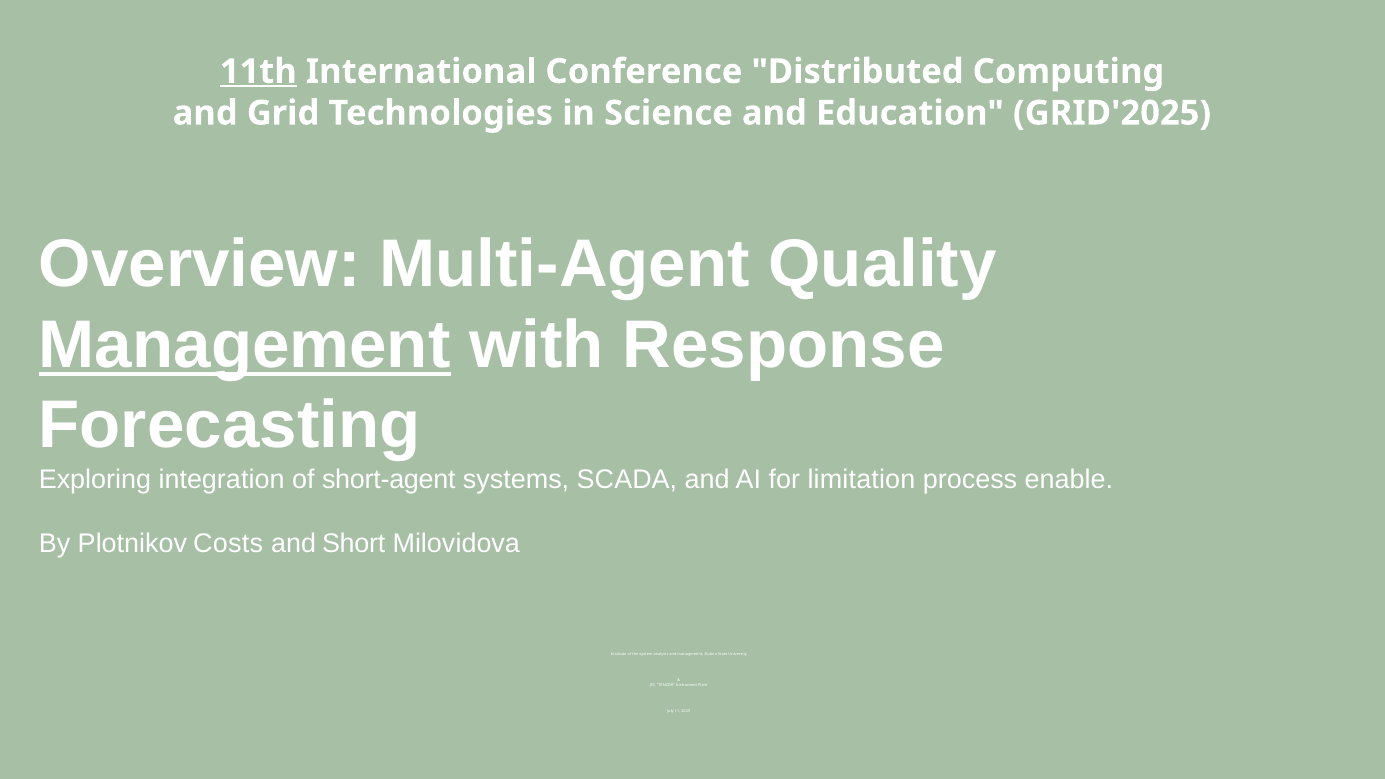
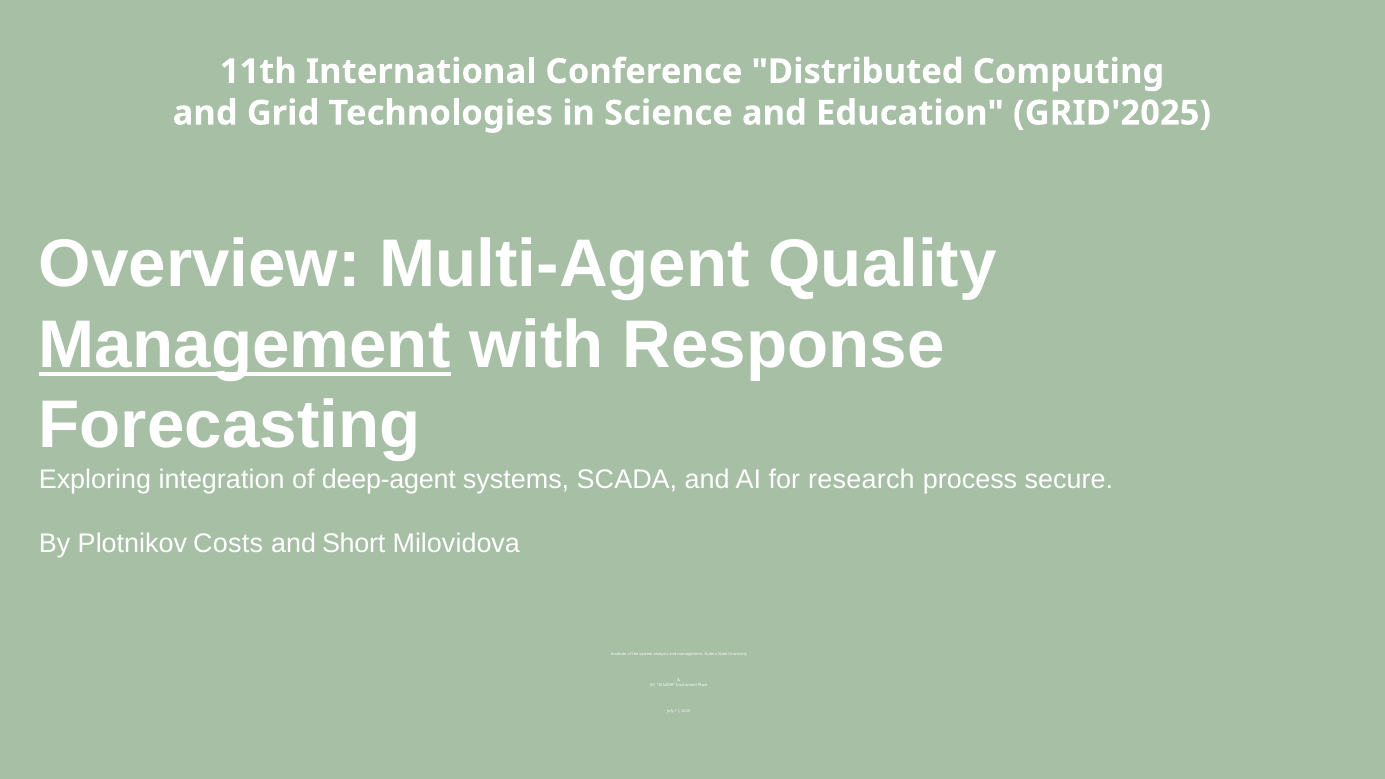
11th underline: present -> none (258, 72)
short-agent: short-agent -> deep-agent (389, 479)
limitation: limitation -> research (861, 479)
enable: enable -> secure (1069, 479)
